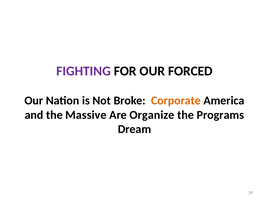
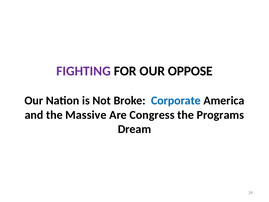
FORCED: FORCED -> OPPOSE (190, 71)
Corporate colour: orange -> blue (176, 100)
Organize: Organize -> Congress (152, 115)
